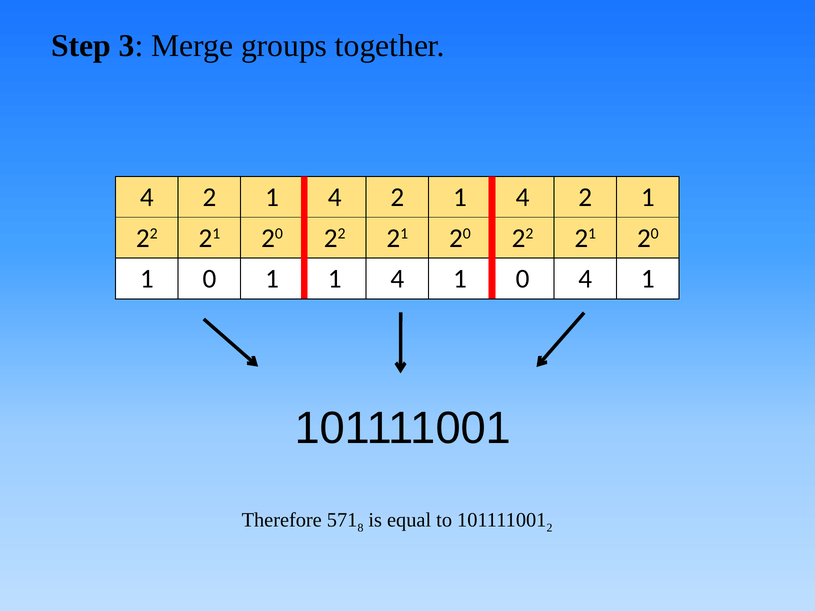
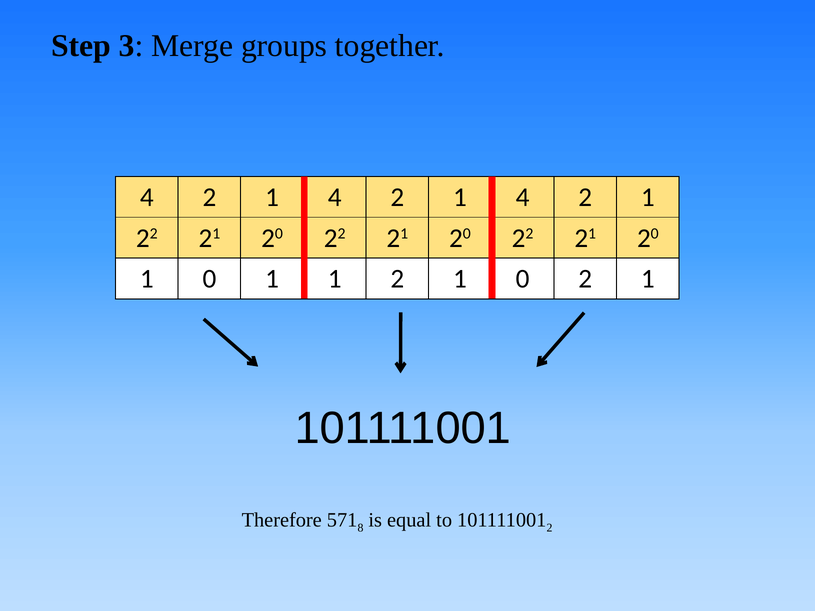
1 1 4: 4 -> 2 (397, 279)
0 4: 4 -> 2 (585, 279)
